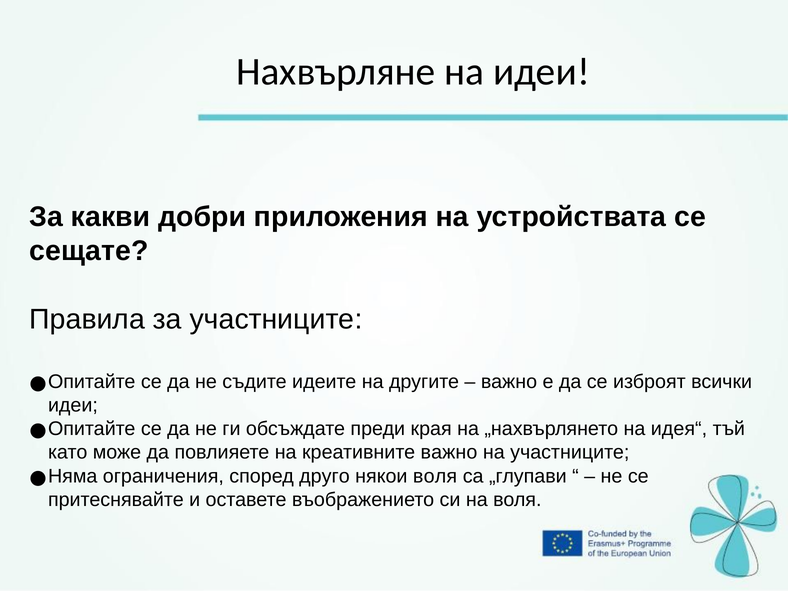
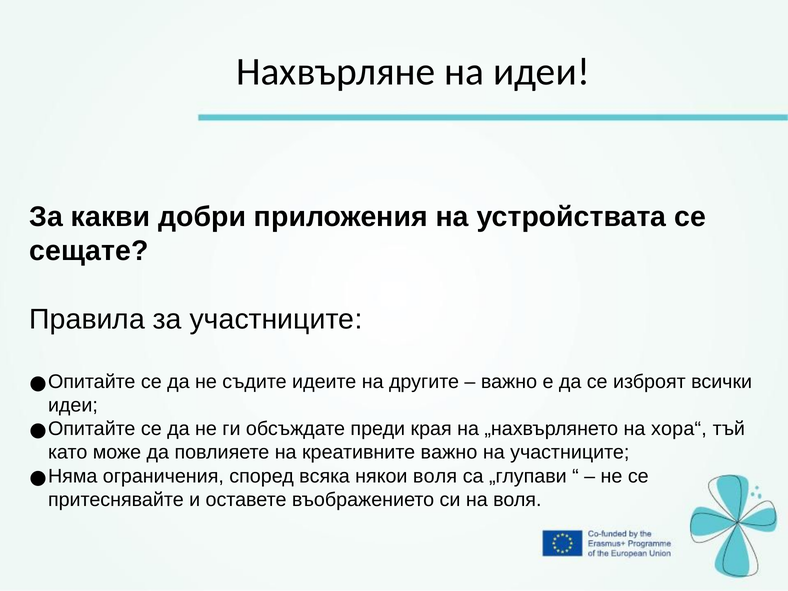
идея“: идея“ -> хора“ (679, 429)
друго: друго -> всяка (325, 476)
